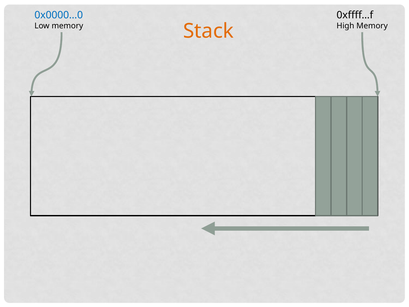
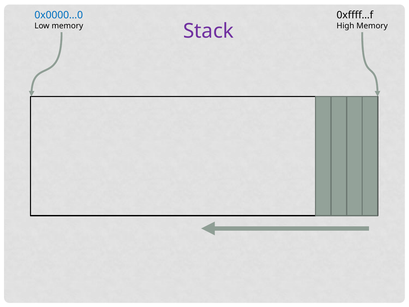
Stack colour: orange -> purple (208, 31)
